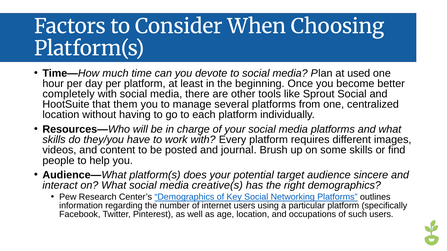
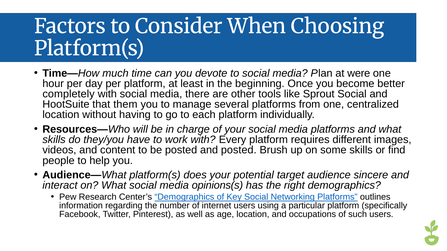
used: used -> were (359, 73)
and journal: journal -> posted (239, 150)
creative(s: creative(s -> opinions(s (217, 186)
